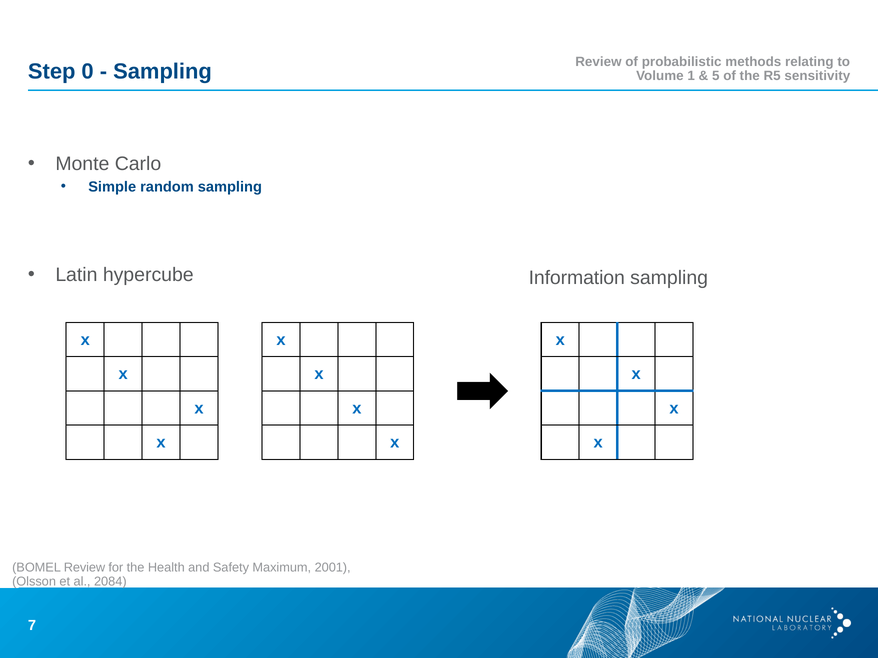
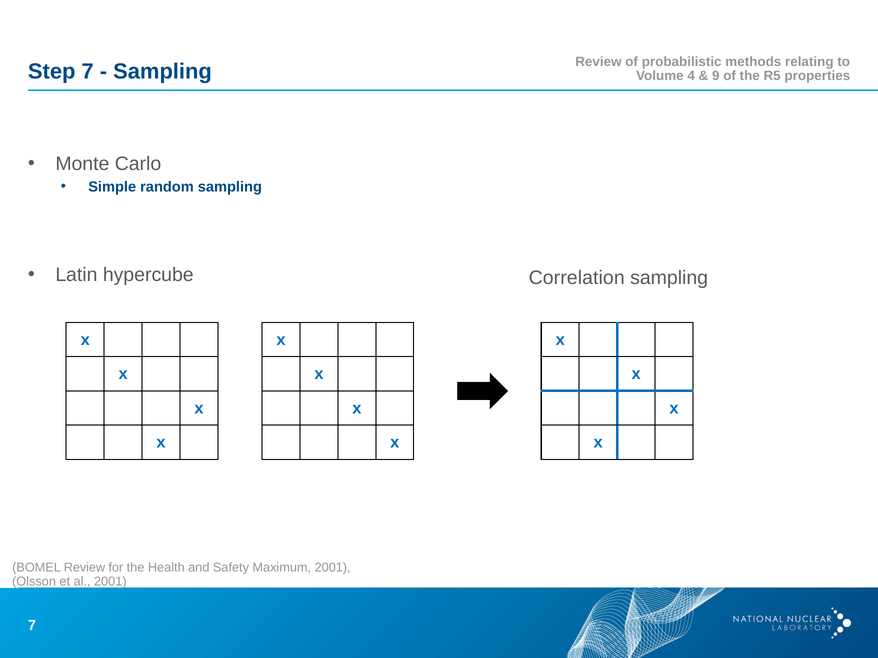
Step 0: 0 -> 7 (88, 71)
1: 1 -> 4 (691, 76)
5: 5 -> 9 (716, 76)
sensitivity: sensitivity -> properties (817, 76)
Information: Information -> Correlation (577, 278)
al 2084: 2084 -> 2001 (110, 582)
